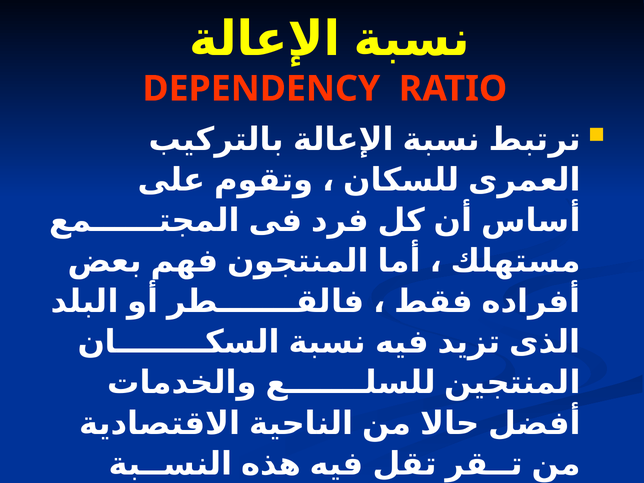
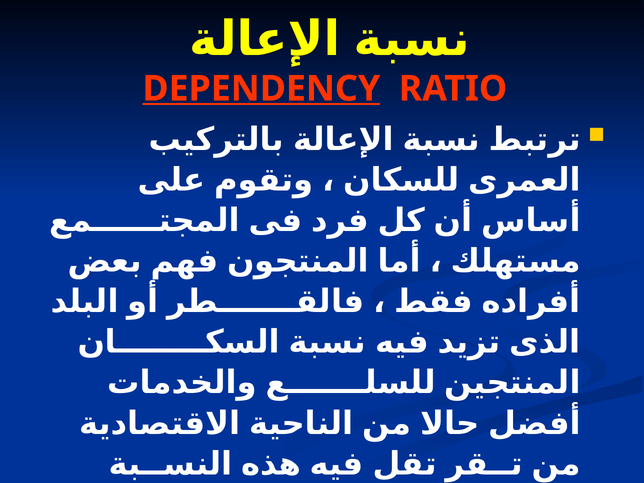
DEPENDENCY underline: none -> present (261, 89)
